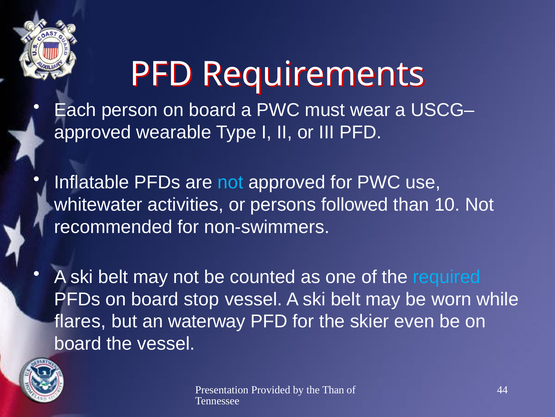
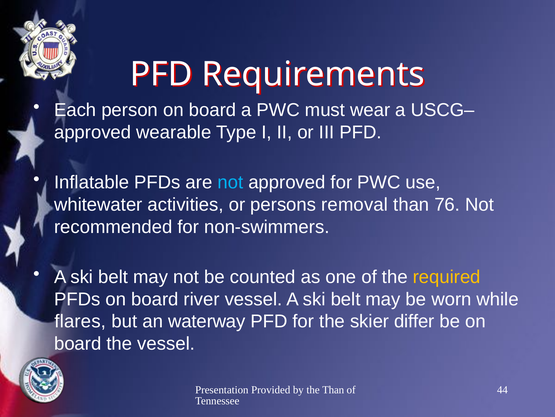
followed: followed -> removal (355, 204)
10: 10 -> 76 (447, 204)
required colour: light blue -> yellow (447, 276)
stop: stop -> river (202, 299)
even: even -> differ (414, 321)
